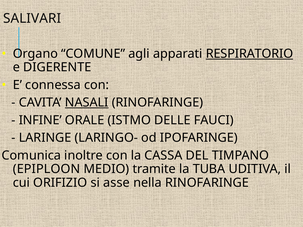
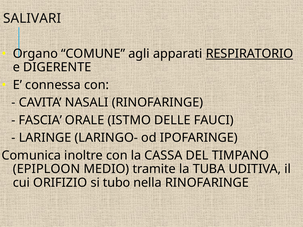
NASALI underline: present -> none (87, 103)
INFINE: INFINE -> FASCIA (40, 120)
asse: asse -> tubo (117, 183)
